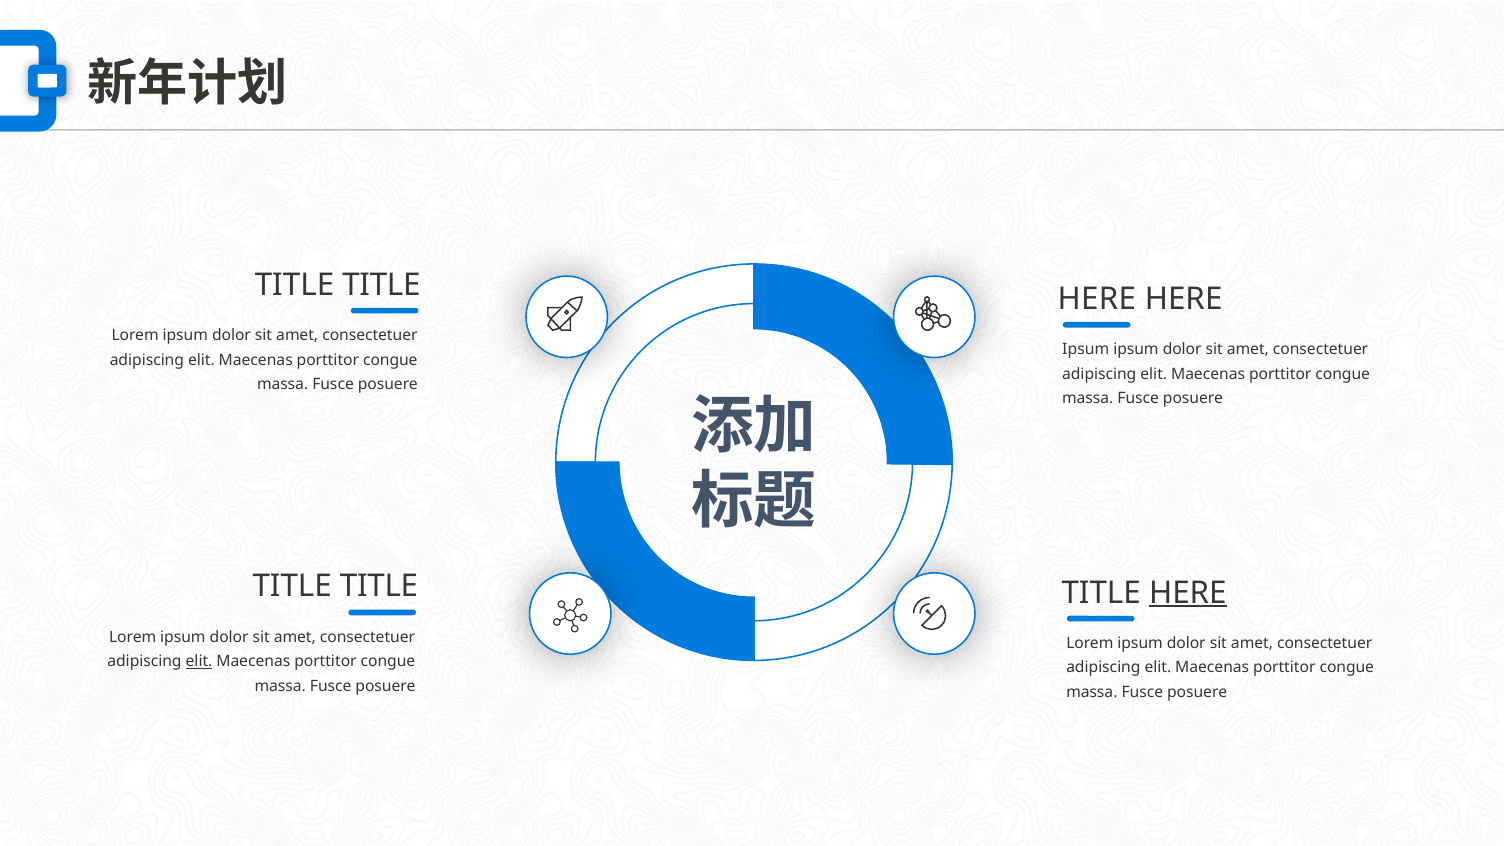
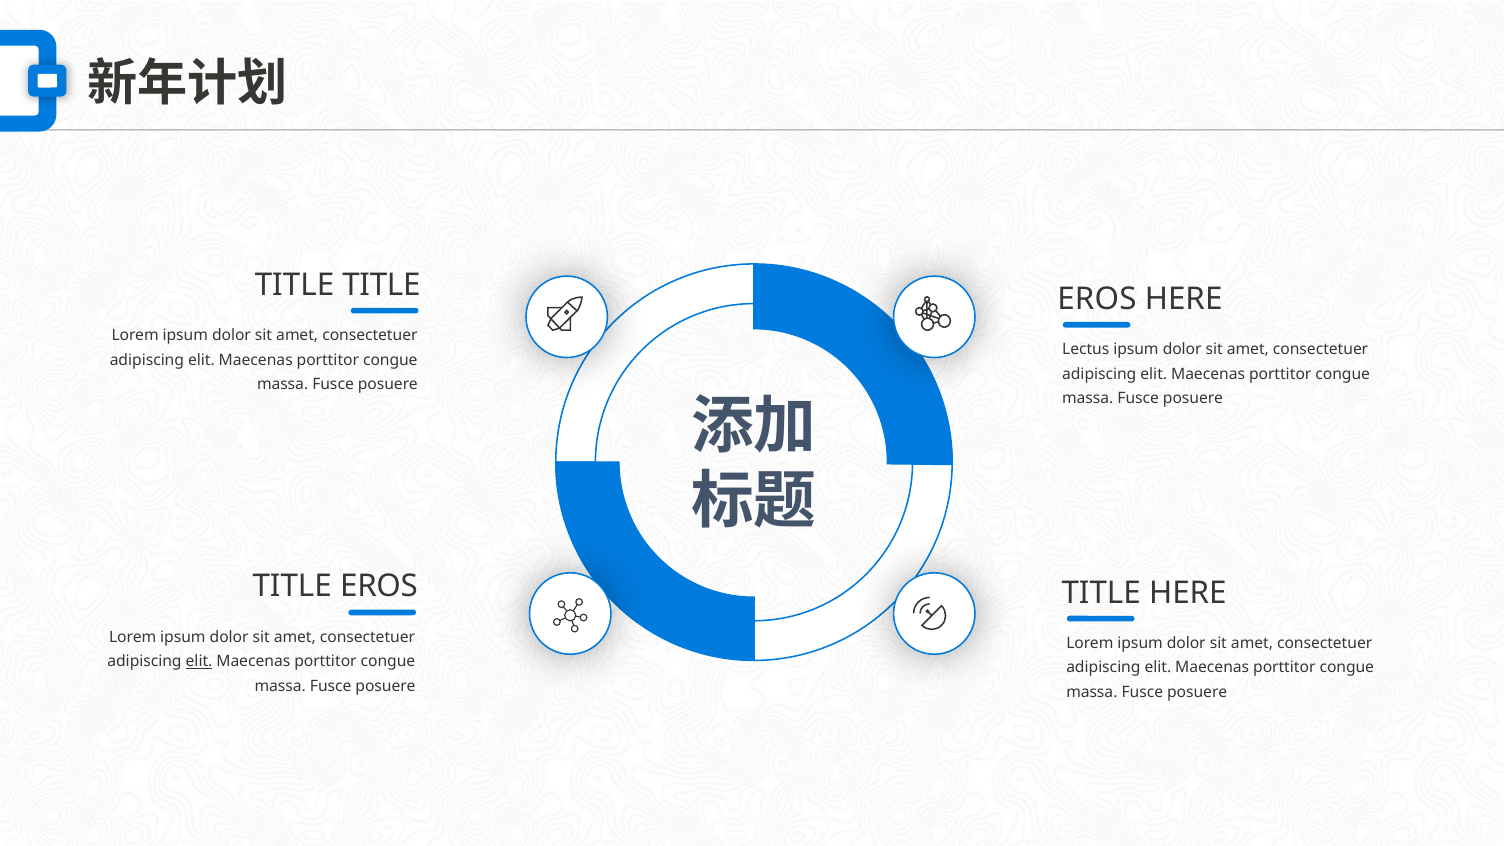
HERE: HERE -> EROS (1097, 299)
Ipsum: Ipsum -> Lectus (1086, 350)
TITLE: TITLE -> EROS (379, 587)
HERE underline: present -> none (1188, 593)
